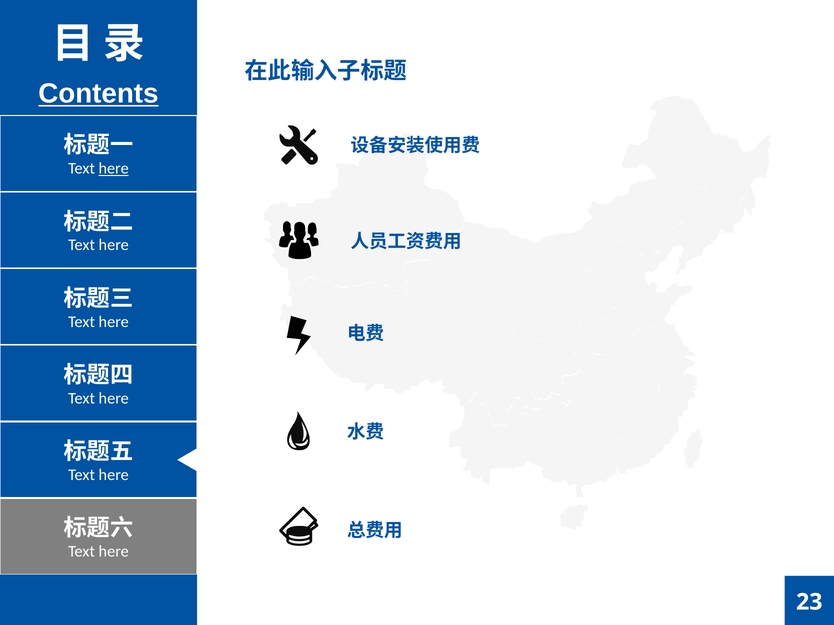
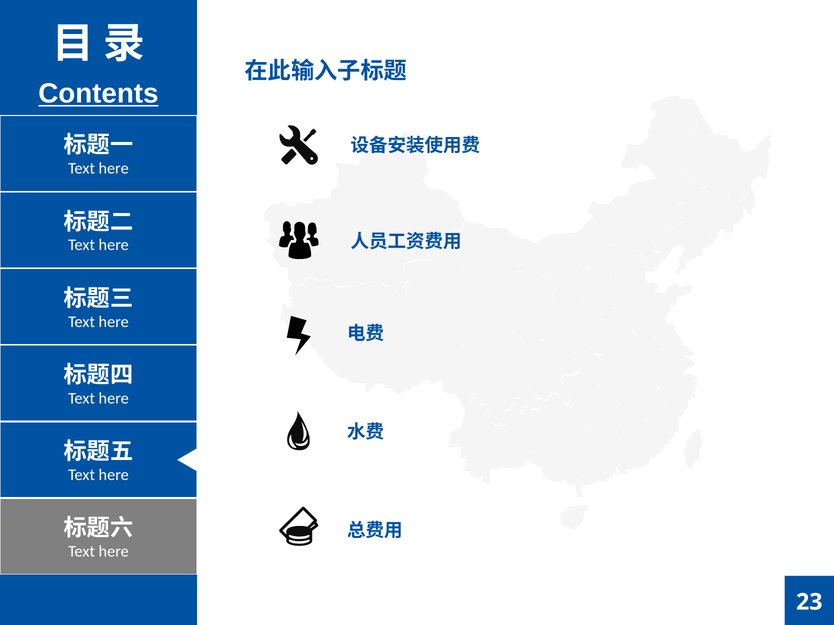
here underline: present -> none (114, 169)
